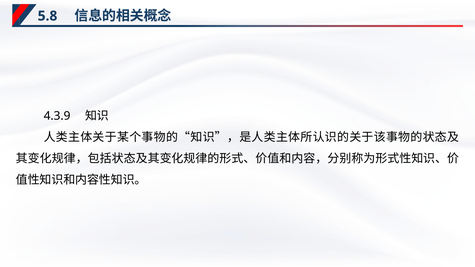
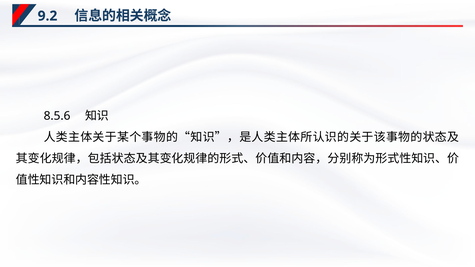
5.8: 5.8 -> 9.2 (47, 16)
4.3.9: 4.3.9 -> 8.5.6 (57, 116)
